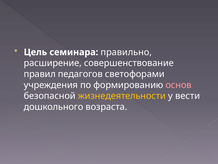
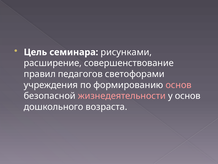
правильно: правильно -> рисунками (126, 52)
жизнедеятельности colour: yellow -> pink (122, 96)
у вести: вести -> основ (188, 96)
